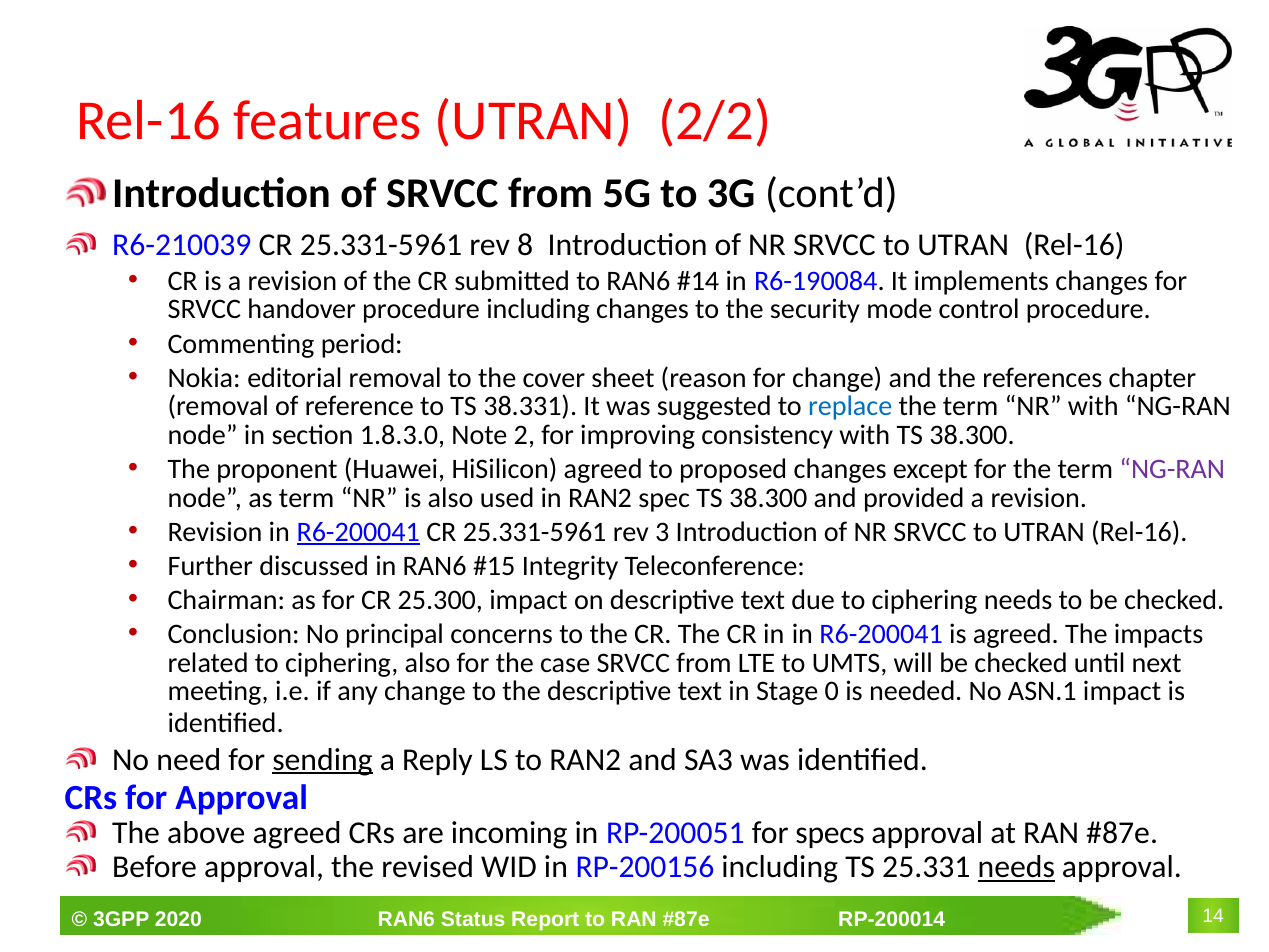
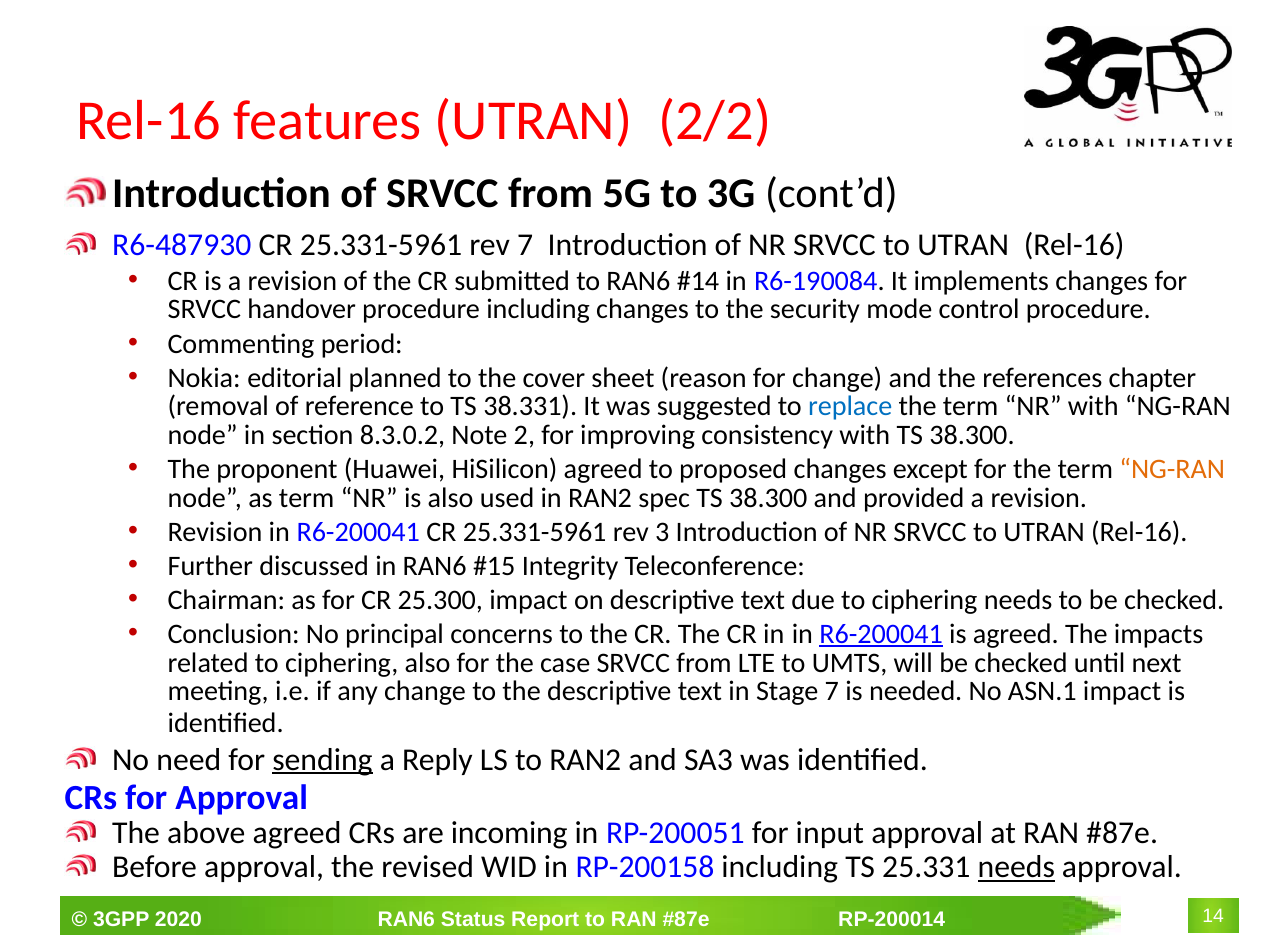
R6-210039: R6-210039 -> R6-487930 (182, 245)
rev 8: 8 -> 7 (525, 245)
editorial removal: removal -> planned (395, 378)
1.8.3.0: 1.8.3.0 -> 8.3.0.2 (402, 435)
NG-RAN colour: purple -> orange (1172, 469)
R6-200041 underline: present -> none (358, 532)
R6-200041 underline: none -> present (881, 634)
Stage 0: 0 -> 7 (832, 691)
specs: specs -> input (830, 833)
RP-200156: RP-200156 -> RP-200158 (645, 867)
